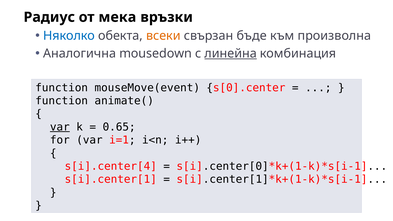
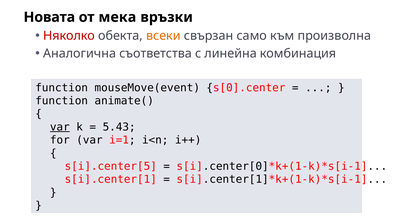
Радиус: Радиус -> Новата (49, 17)
Няколко colour: blue -> red (69, 36)
бъде: бъде -> само (252, 36)
mousedown: mousedown -> съответства (156, 54)
линейна underline: present -> none (231, 54)
0.65: 0.65 -> 5.43 (119, 127)
s[i].center[4: s[i].center[4 -> s[i].center[5 (111, 166)
